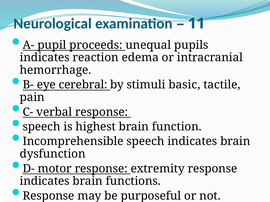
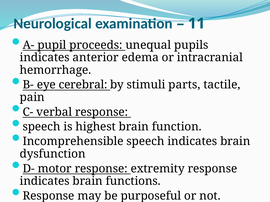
reaction: reaction -> anterior (96, 58)
basic: basic -> parts (184, 85)
